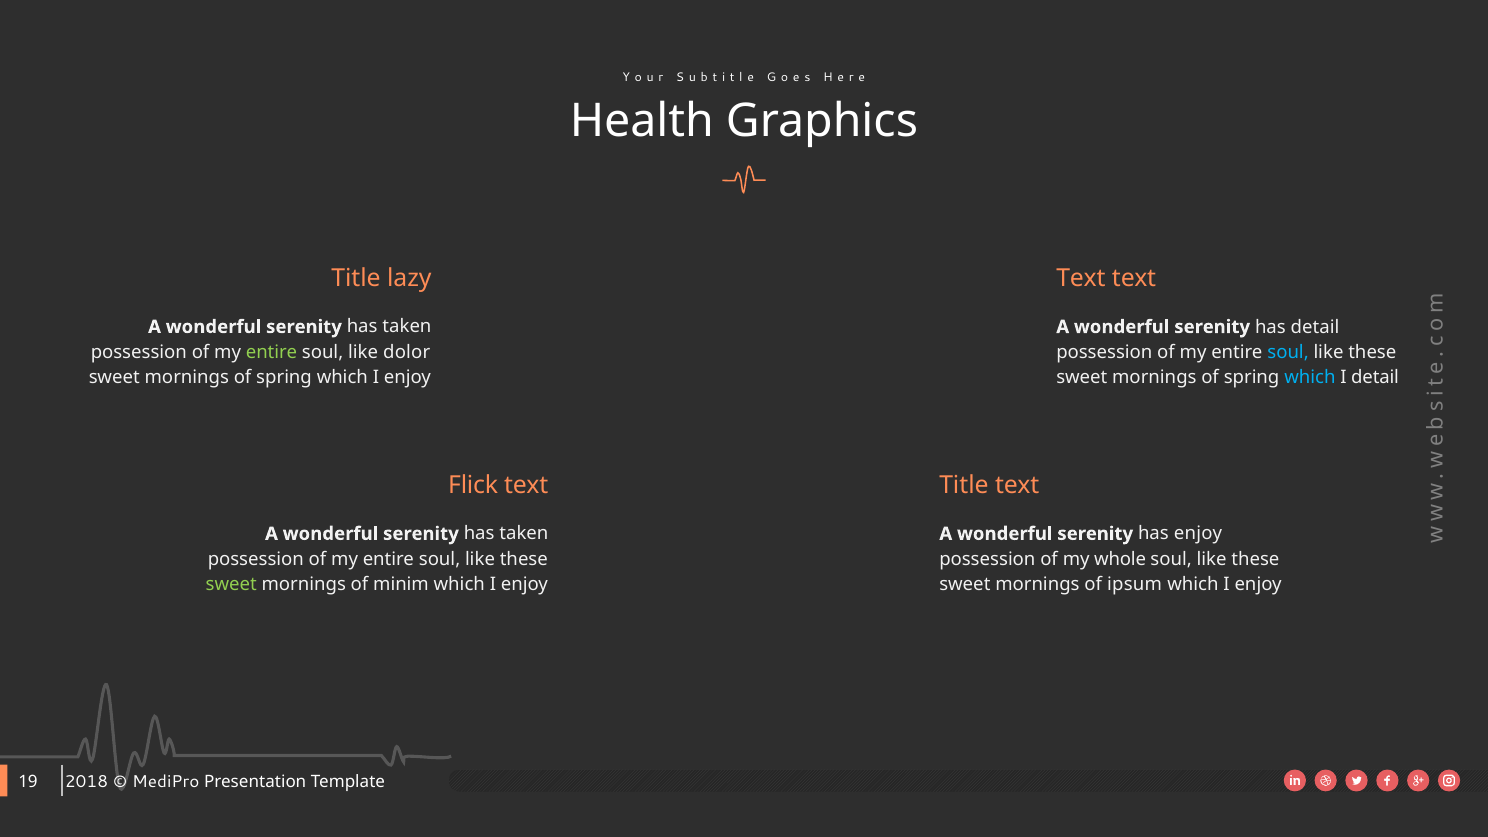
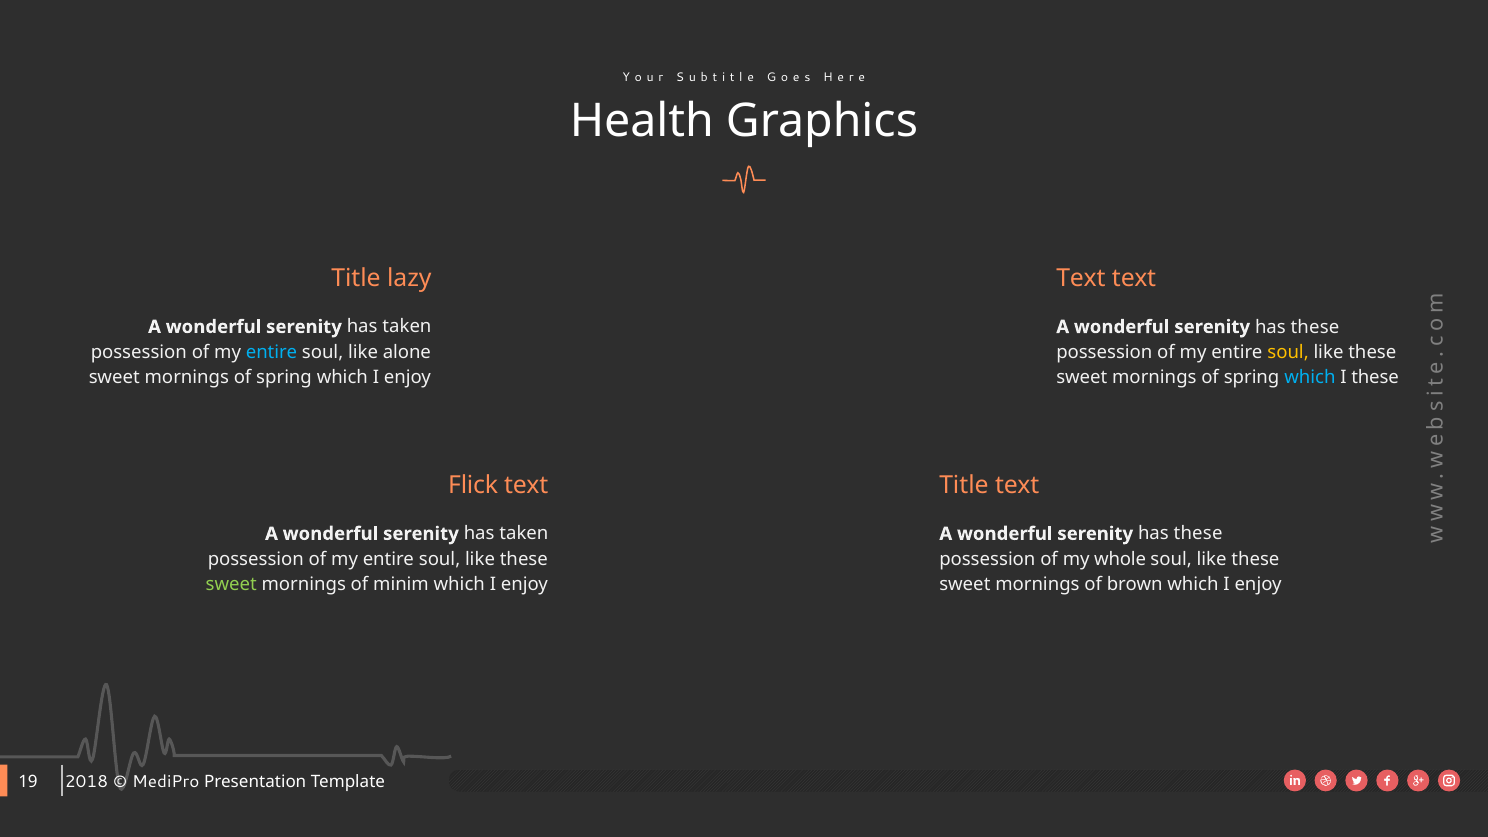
detail: detail -> these (1315, 327)
entire colour: light green -> light blue (271, 352)
dolor: dolor -> alone (407, 352)
soul colour: light blue -> yellow (1288, 352)
I detail: detail -> these (1375, 378)
enjoy: enjoy -> these (1198, 534)
ipsum: ipsum -> brown (1135, 585)
